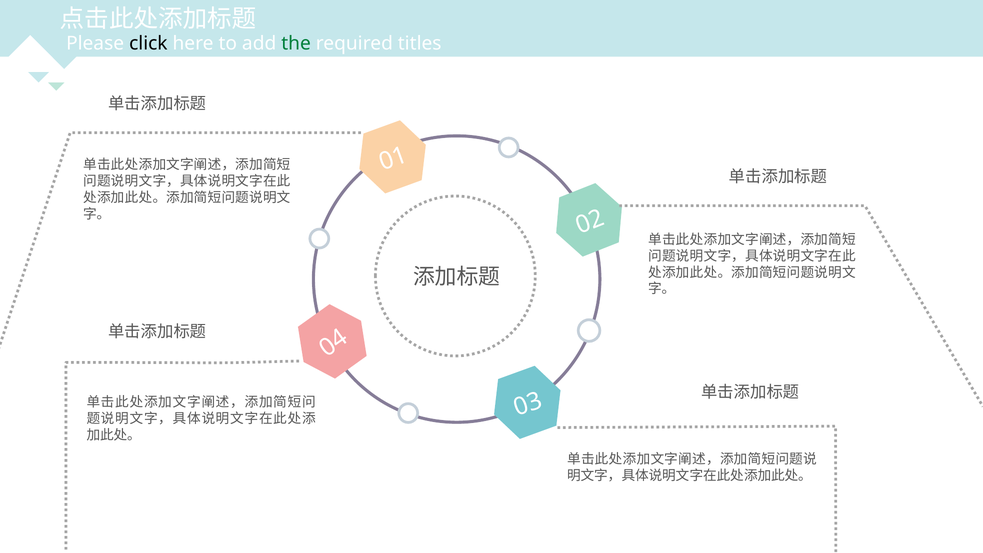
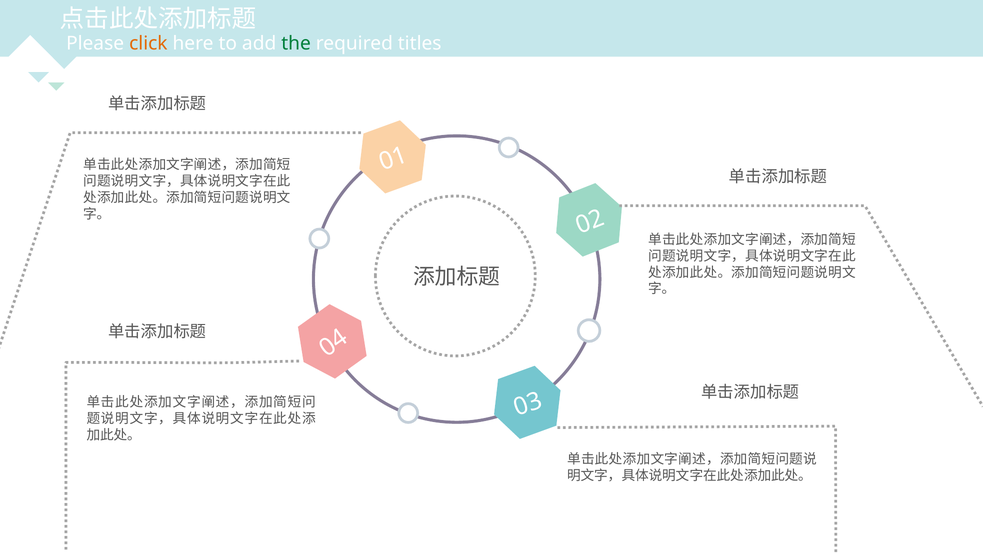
click colour: black -> orange (148, 43)
